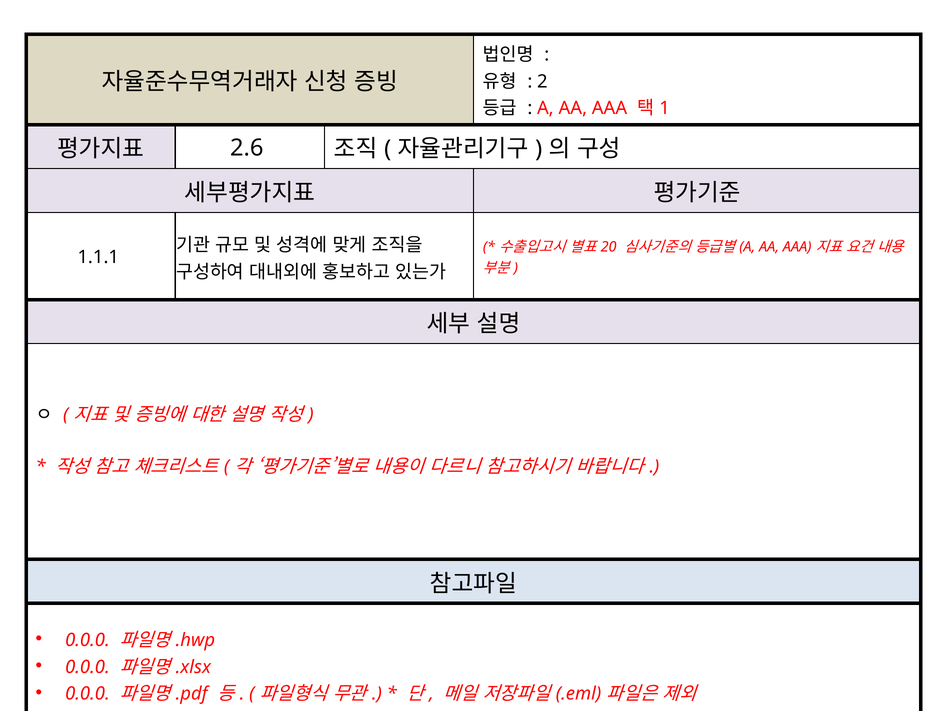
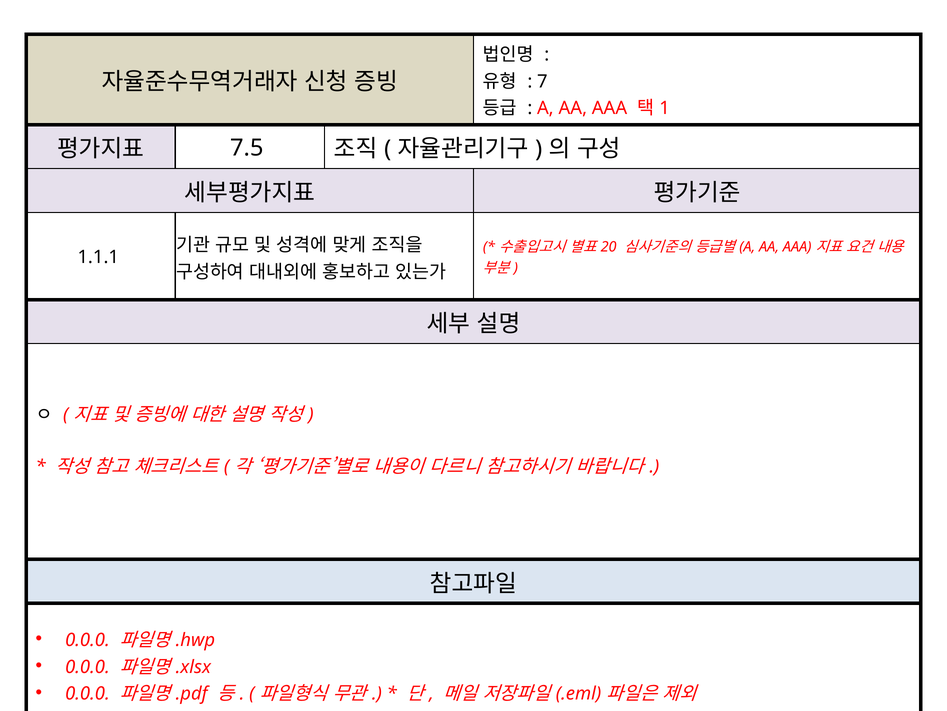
2: 2 -> 7 (542, 81)
2.6: 2.6 -> 7.5 (247, 148)
